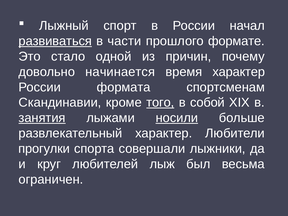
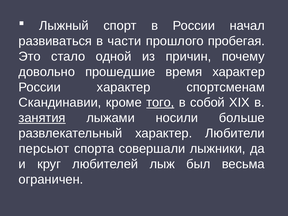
развиваться underline: present -> none (55, 41)
формате: формате -> пробегая (236, 41)
начинается: начинается -> прошедшие (120, 72)
России формата: формата -> характер (124, 87)
носили underline: present -> none (177, 118)
прогулки: прогулки -> персьют (44, 149)
